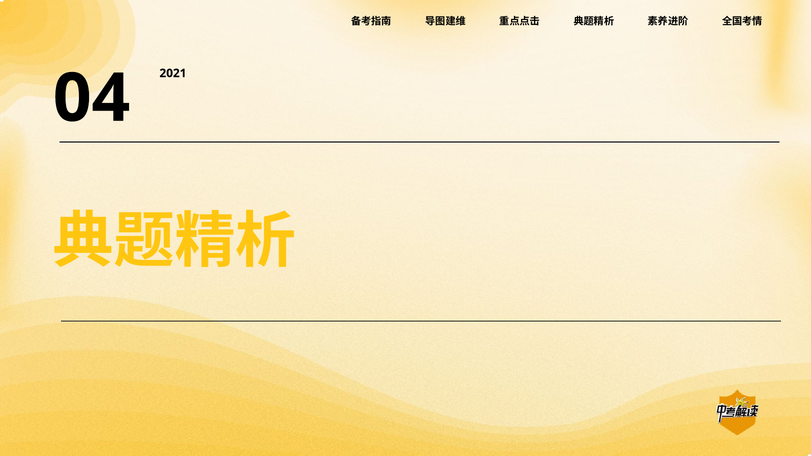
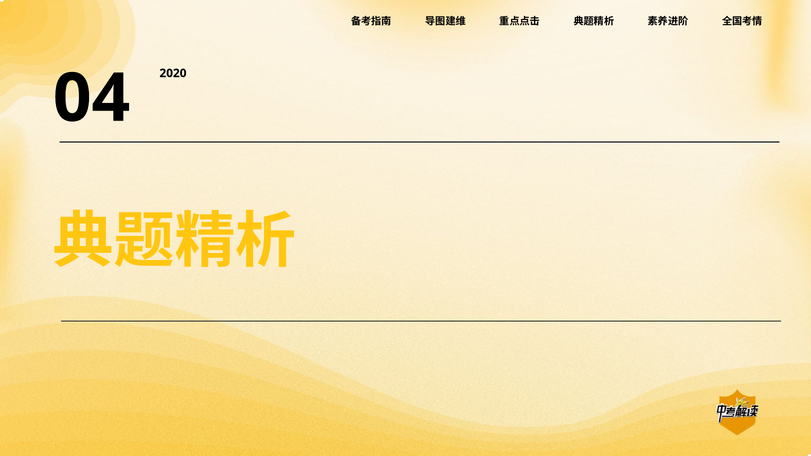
2021: 2021 -> 2020 (173, 73)
